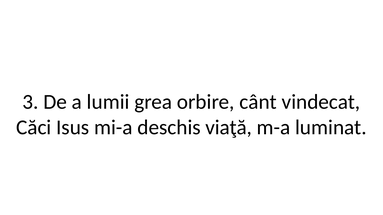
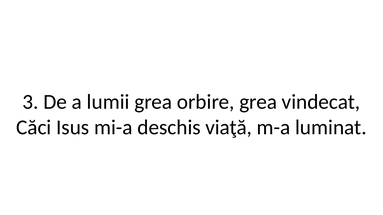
orbire cânt: cânt -> grea (258, 102)
